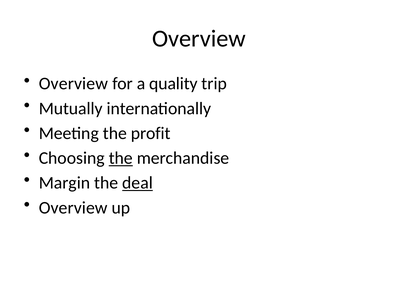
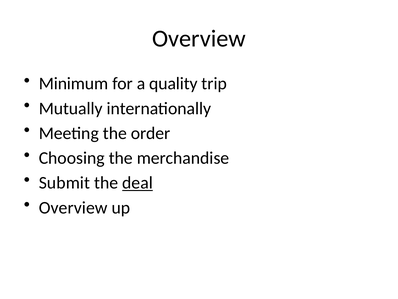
Overview: Overview -> Minimum (74, 83)
profit: profit -> order (151, 133)
the underline: present -> none (121, 158)
Margin: Margin -> Submit (64, 183)
